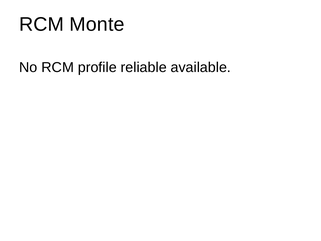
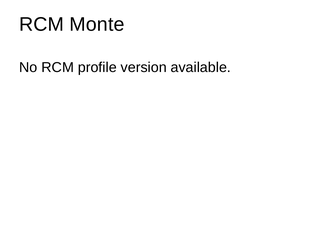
reliable: reliable -> version (144, 67)
